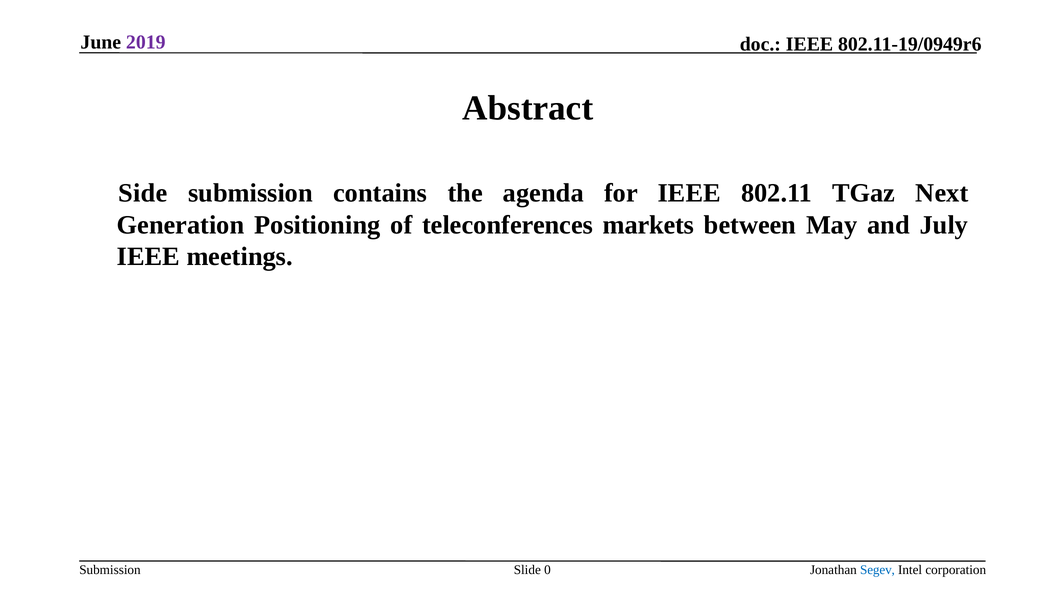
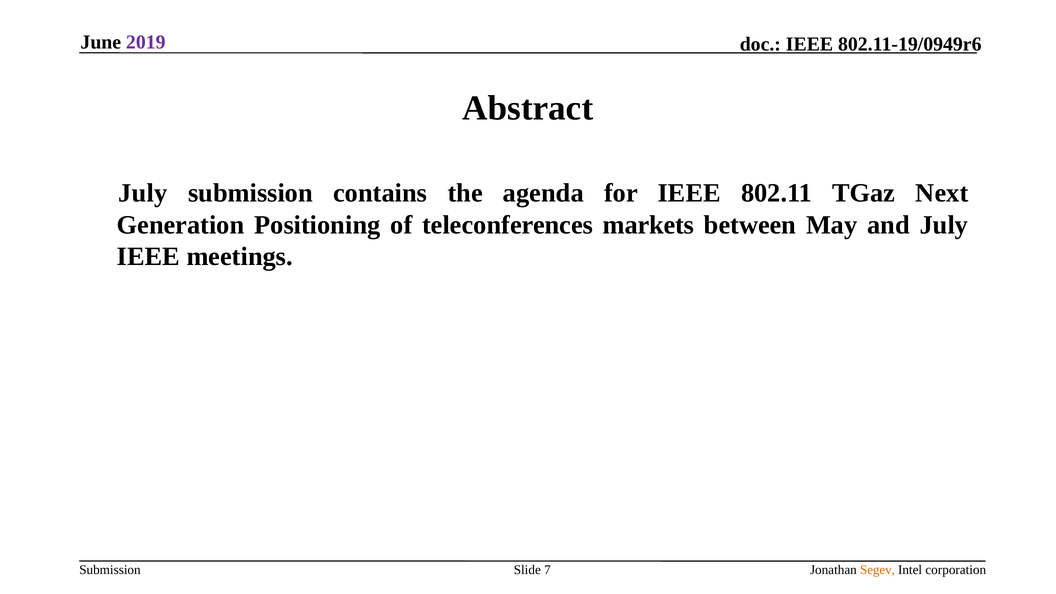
Side: Side -> July (143, 193)
0: 0 -> 7 (547, 570)
Segev colour: blue -> orange (877, 570)
